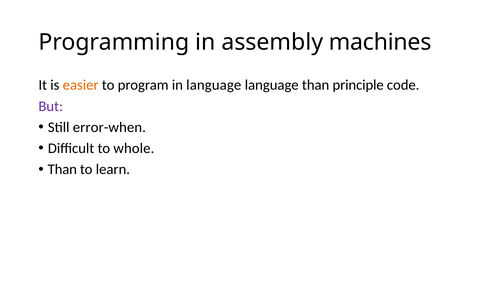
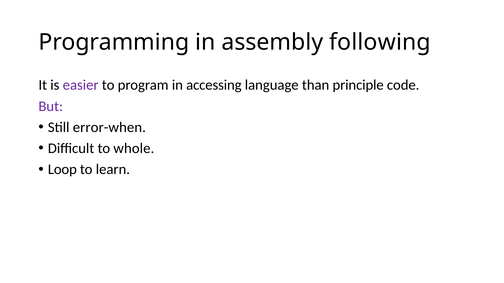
machines: machines -> following (380, 42)
easier colour: orange -> purple (81, 85)
in language: language -> accessing (214, 85)
Than: Than -> Loop (62, 170)
